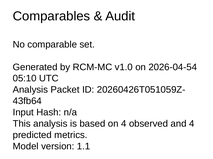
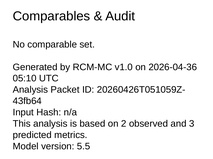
2026-04-54: 2026-04-54 -> 2026-04-36 (173, 67)
on 4: 4 -> 2 (124, 124)
and 4: 4 -> 3 (192, 124)
1.1: 1.1 -> 5.5 (84, 147)
